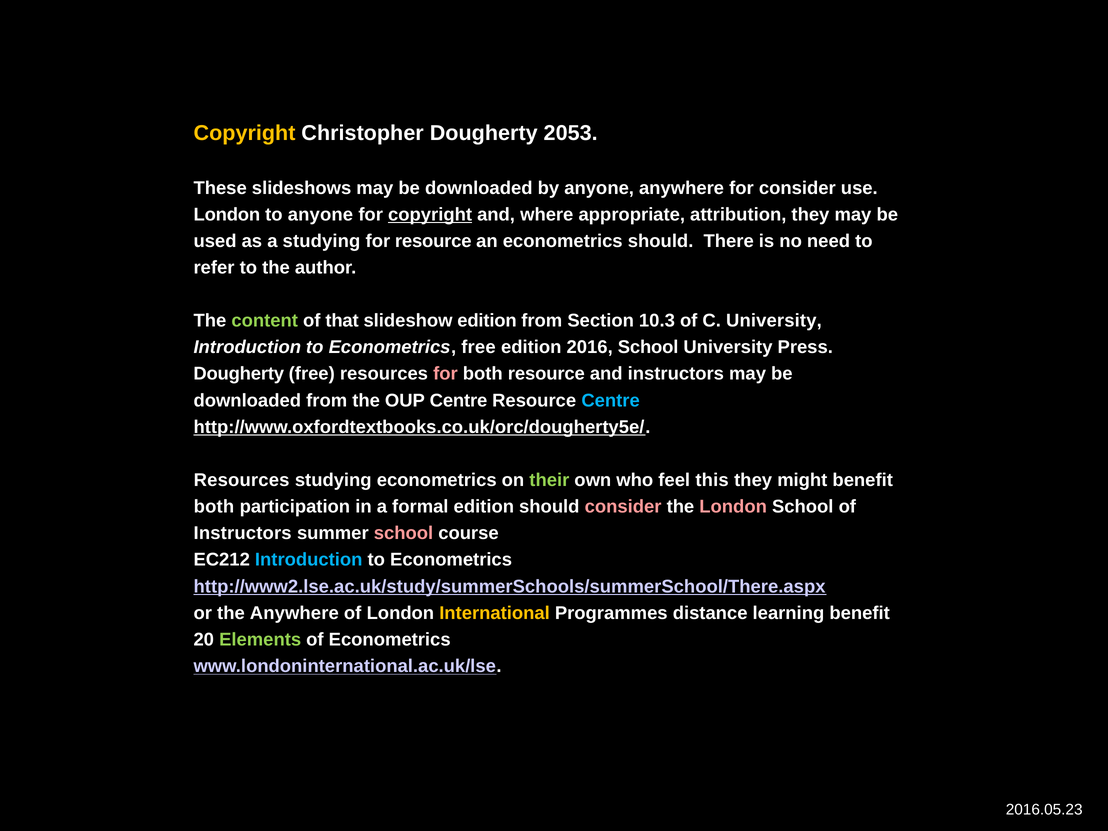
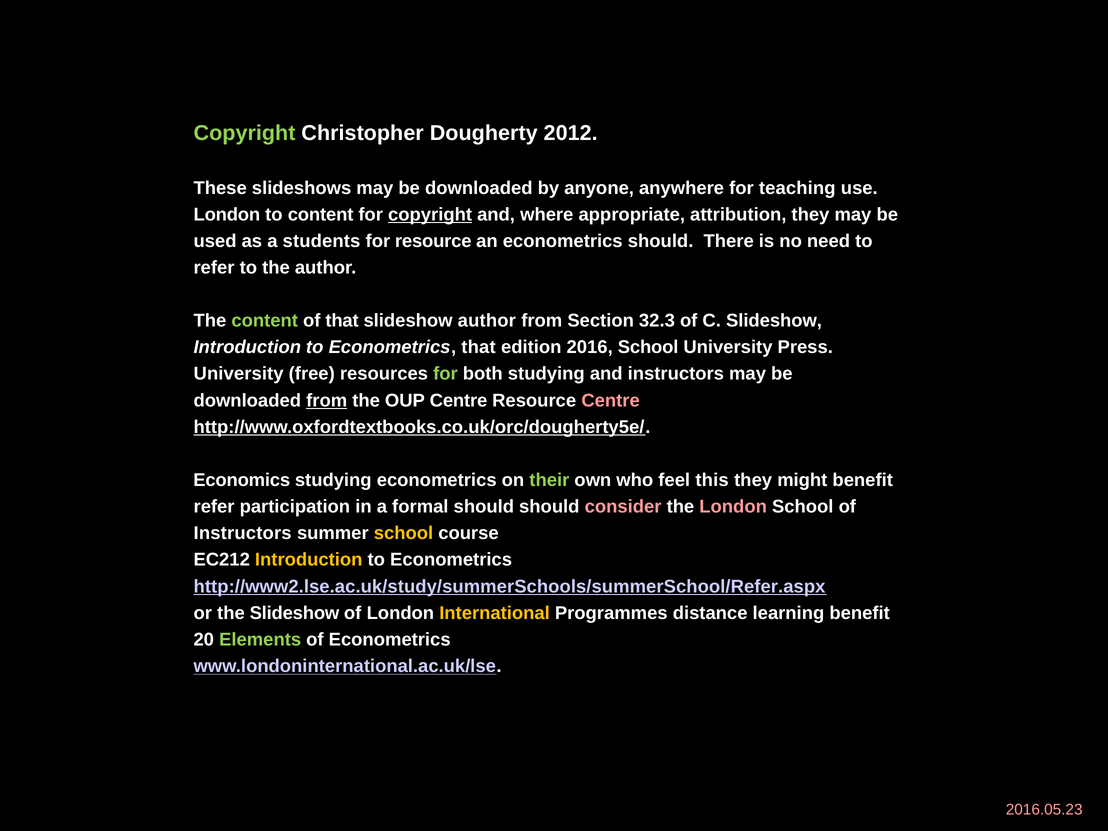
Copyright colour: yellow -> light green (245, 133)
2053: 2053 -> 2012 (571, 133)
for consider: consider -> teaching (797, 188)
to anyone: anyone -> content (321, 215)
a studying: studying -> students (321, 241)
slideshow edition: edition -> author (487, 321)
10.3: 10.3 -> 32.3 (657, 321)
C University: University -> Slideshow (774, 321)
Econometrics free: free -> that (478, 347)
Dougherty: Dougherty -> University (239, 374)
for colour: pink -> light green (445, 374)
both resource: resource -> studying (546, 374)
from underline: none -> present (327, 400)
Centre colour: light blue -> pink (611, 400)
Resources: Resources -> Economics (242, 480)
both: both -> refer (214, 507)
formal edition: edition -> should (484, 507)
school colour: pink -> yellow (404, 533)
Introduction colour: light blue -> yellow (309, 560)
http://www2.lse.ac.uk/study/summerSchools/summerSchool/There.aspx: http://www2.lse.ac.uk/study/summerSchools/summerSchool/There.aspx -> http://www2.lse.ac.uk/study/summerSchools/summerSchool/Refer.aspx (510, 586)
the Anywhere: Anywhere -> Slideshow (294, 613)
2016.05.23 colour: white -> pink (1044, 810)
